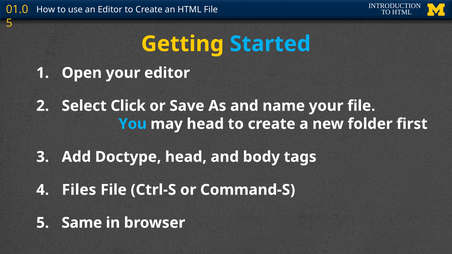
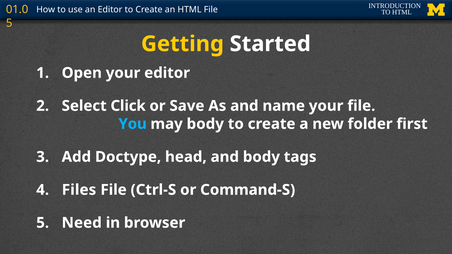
Started colour: light blue -> white (270, 44)
may head: head -> body (205, 124)
Same: Same -> Need (82, 223)
